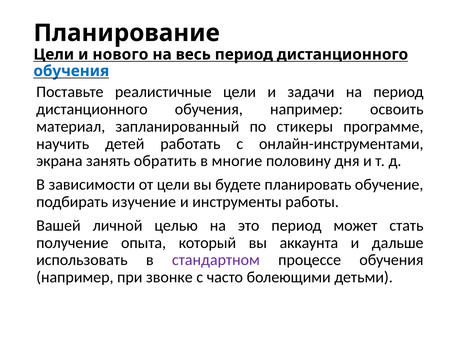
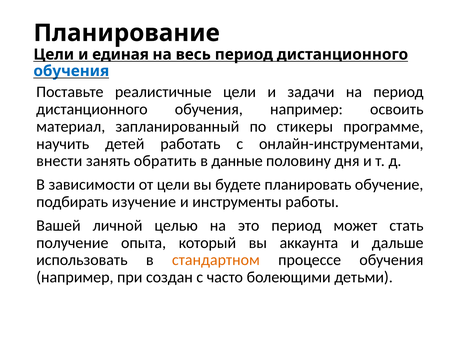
нового: нового -> единая (121, 54)
экрана: экрана -> внести (59, 161)
многие: многие -> данные (237, 161)
стандартном colour: purple -> orange (216, 260)
звонке: звонке -> создан (169, 277)
